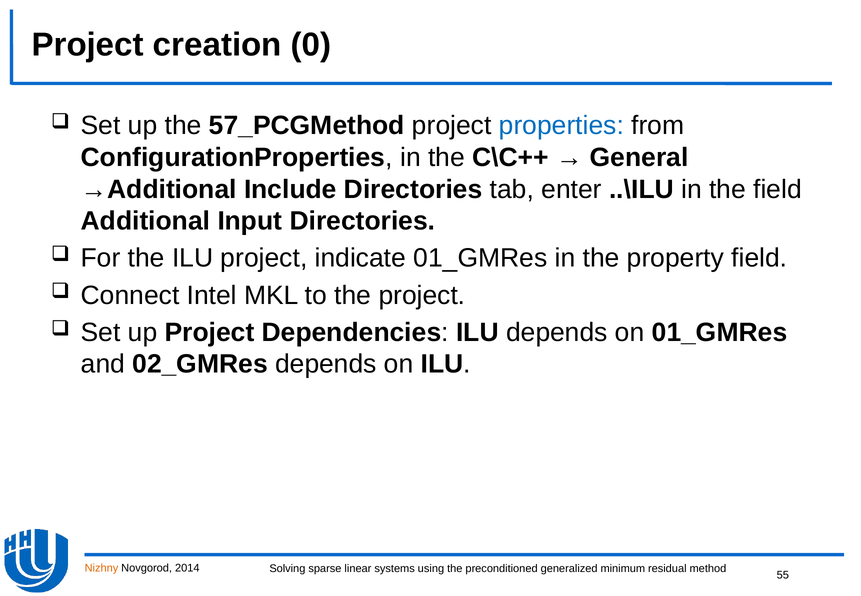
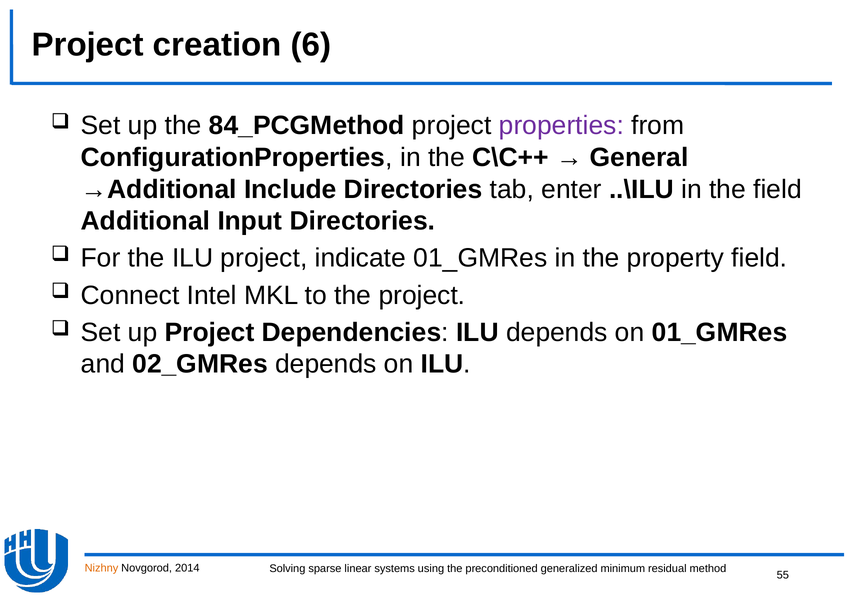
0: 0 -> 6 (311, 45)
57_PСGMethod: 57_PСGMethod -> 84_PСGMethod (307, 126)
properties colour: blue -> purple (561, 126)
